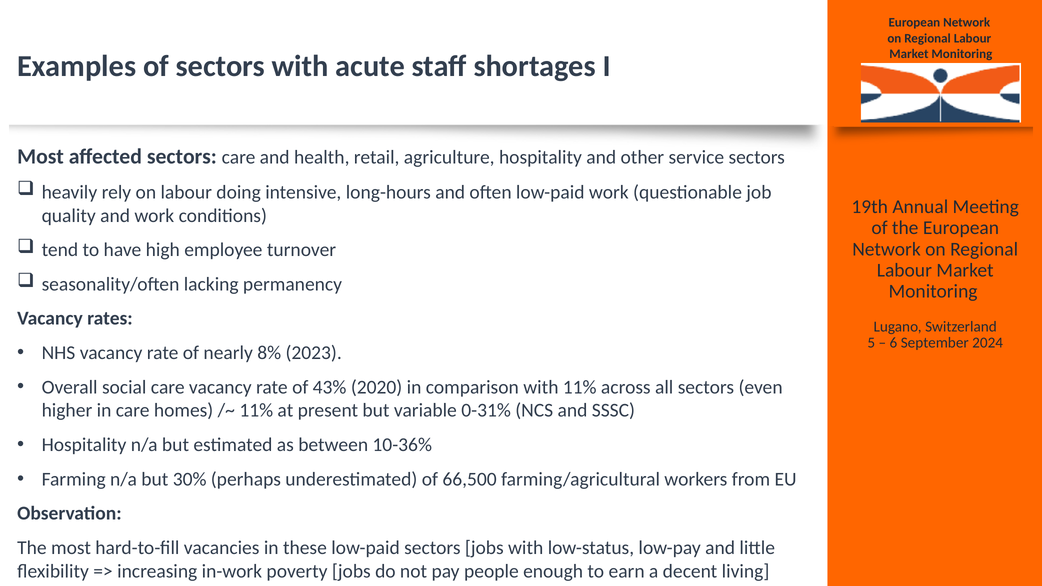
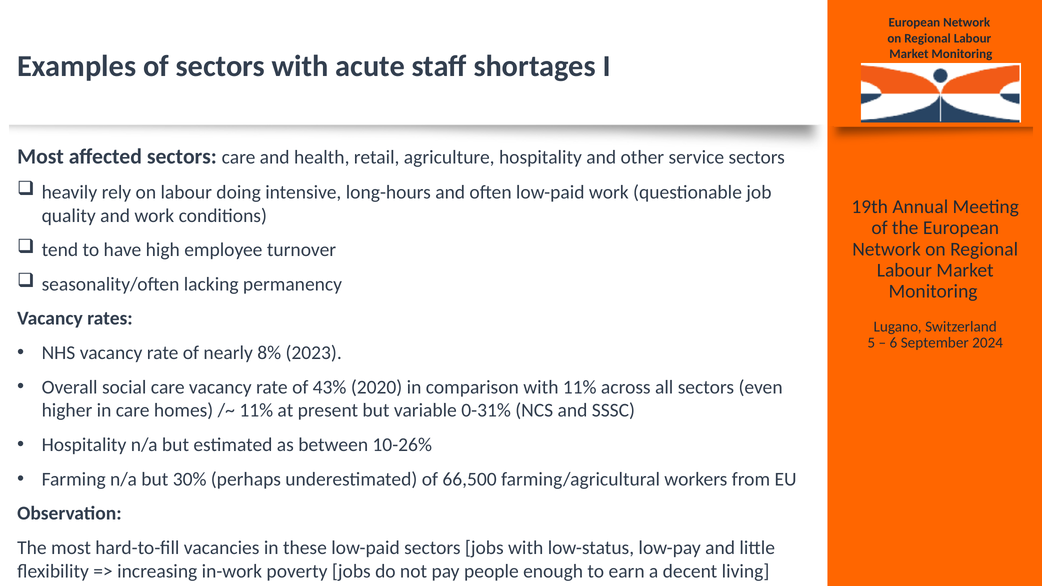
10-36%: 10-36% -> 10-26% (402, 445)
